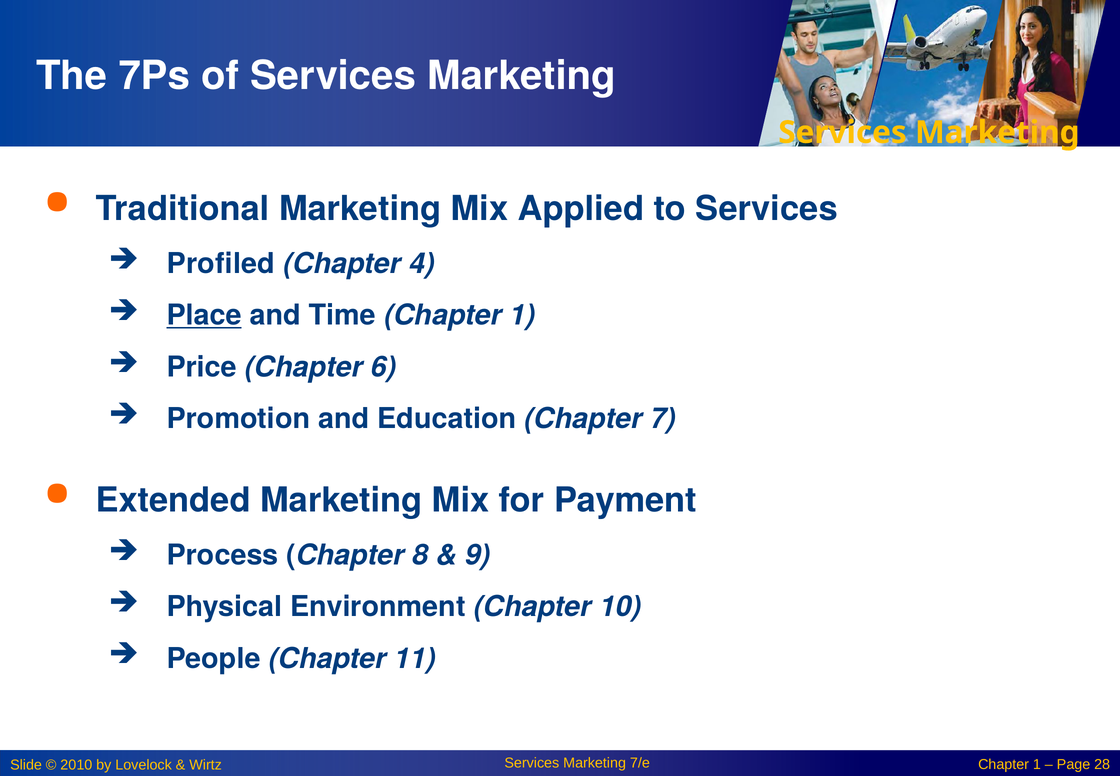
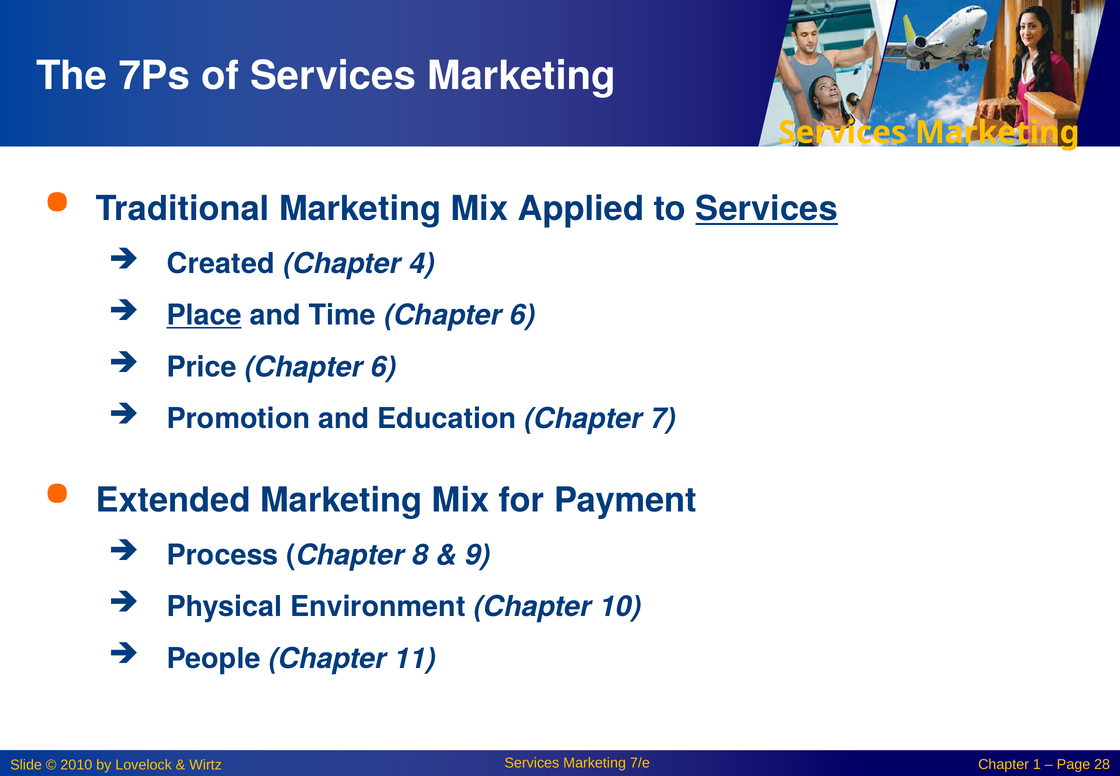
Services underline: none -> present (767, 209)
Profiled: Profiled -> Created (221, 264)
Time Chapter 1: 1 -> 6 (523, 315)
